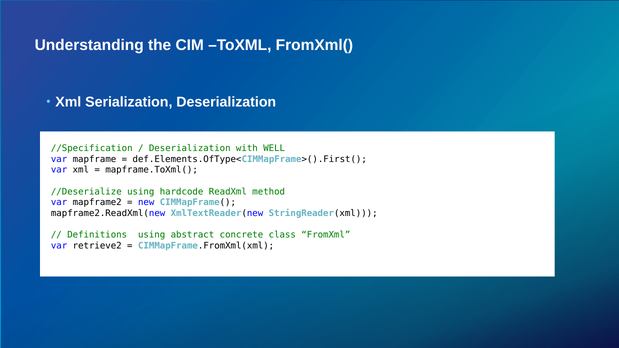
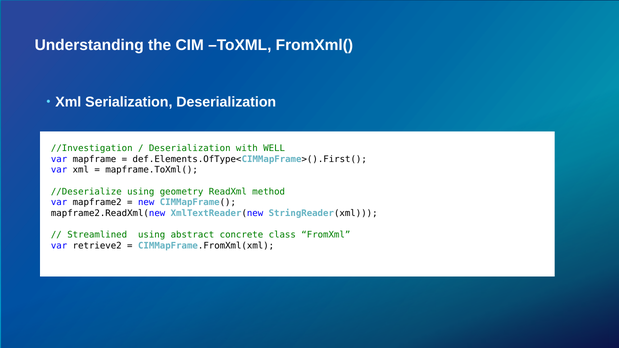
//Specification: //Specification -> //Investigation (92, 148)
hardcode: hardcode -> geometry (182, 192)
Definitions: Definitions -> Streamlined (97, 235)
